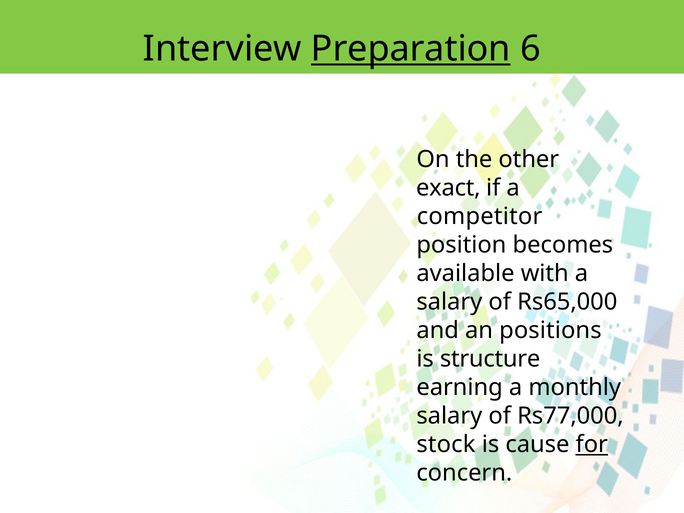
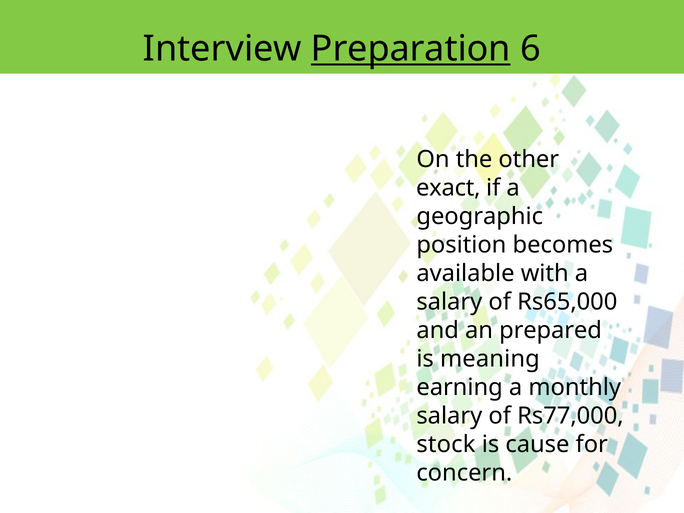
competitor: competitor -> geographic (480, 217)
positions: positions -> prepared (551, 331)
structure: structure -> meaning (490, 359)
for underline: present -> none (592, 444)
